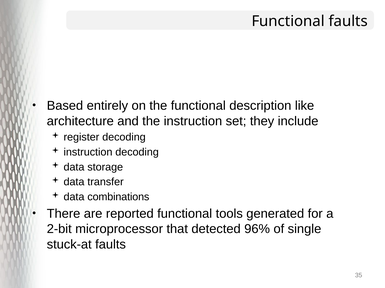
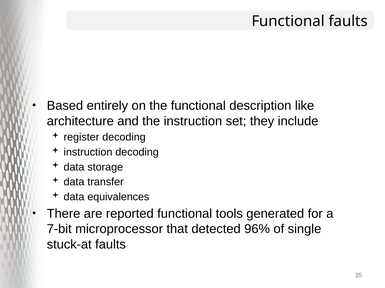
combinations: combinations -> equivalences (118, 197)
2-bit: 2-bit -> 7-bit (59, 230)
